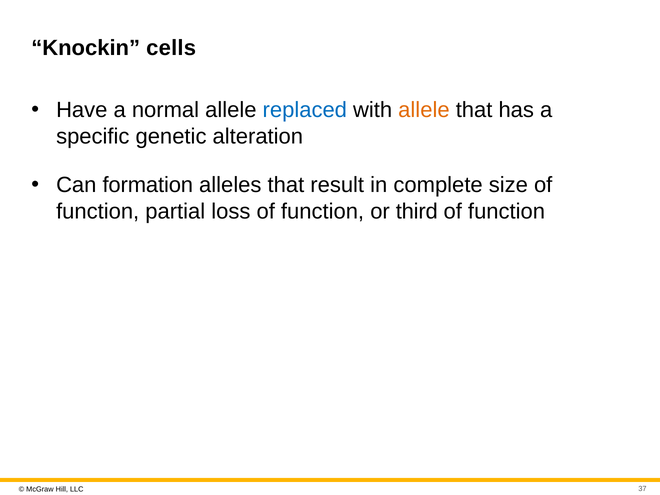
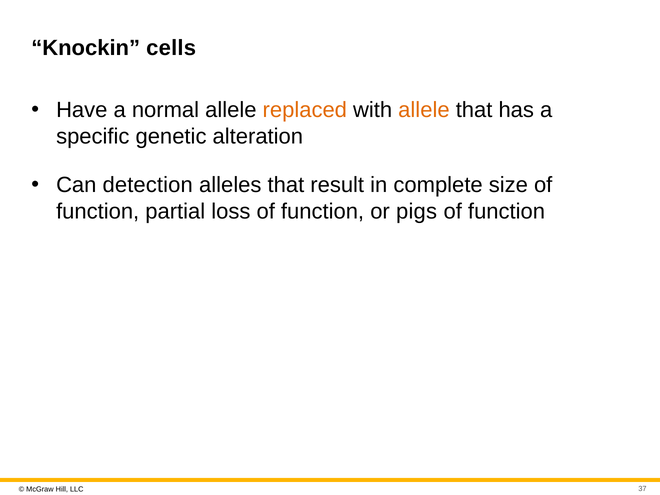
replaced colour: blue -> orange (305, 110)
formation: formation -> detection (148, 185)
third: third -> pigs (417, 211)
